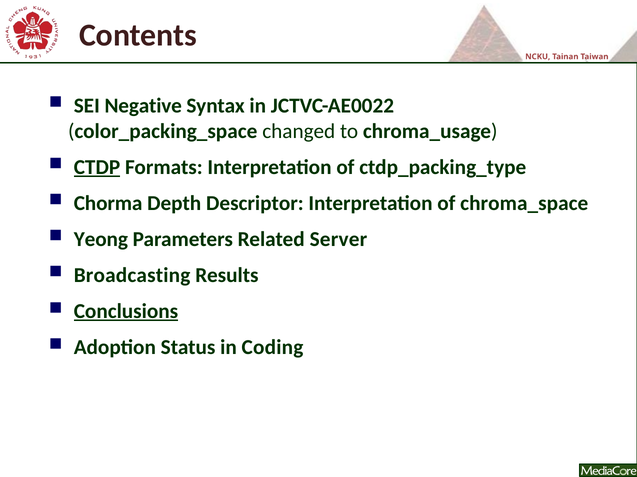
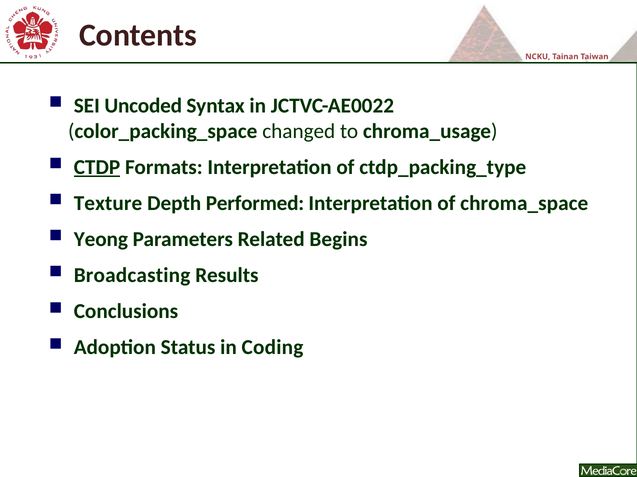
Negative: Negative -> Uncoded (143, 106)
Chorma: Chorma -> Texture (108, 203)
Descriptor: Descriptor -> Performed (255, 203)
Server: Server -> Begins (338, 240)
Conclusions underline: present -> none (126, 312)
